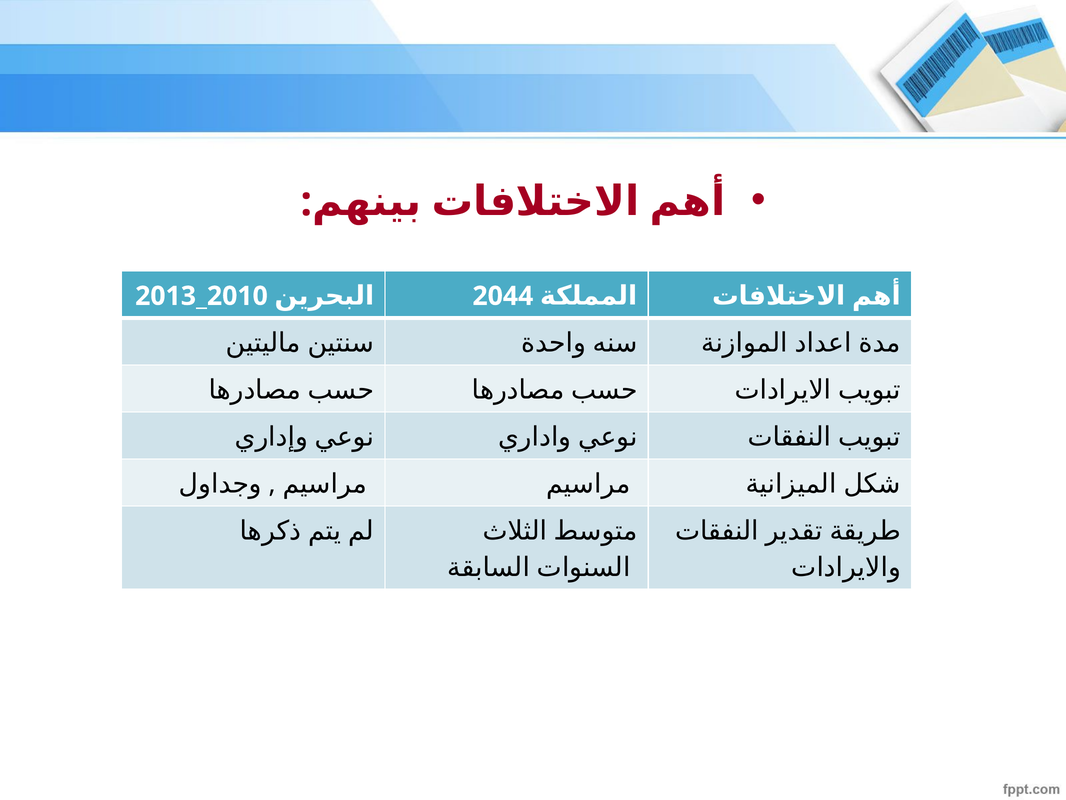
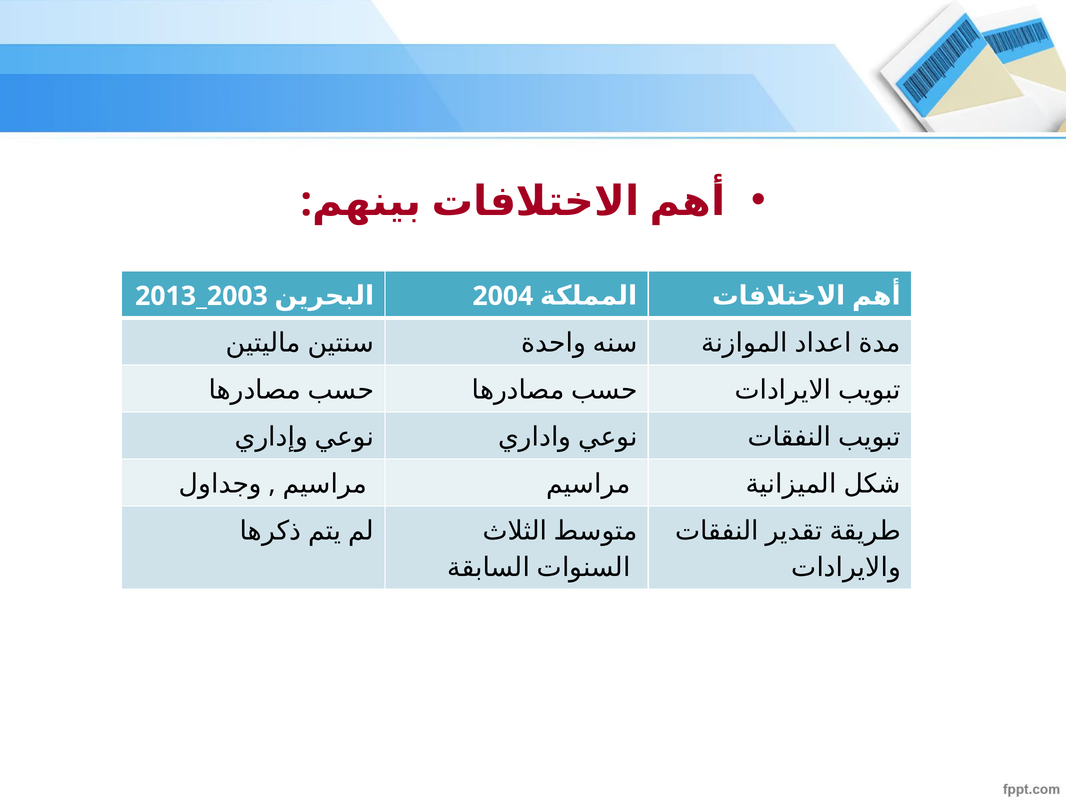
2010: 2010 -> 2003 (237, 296)
2044: 2044 -> 2004 (503, 296)
